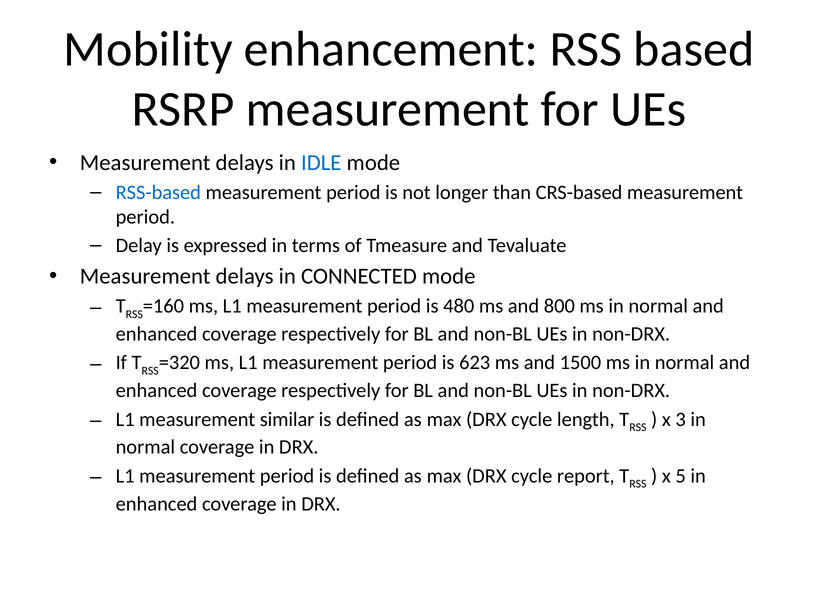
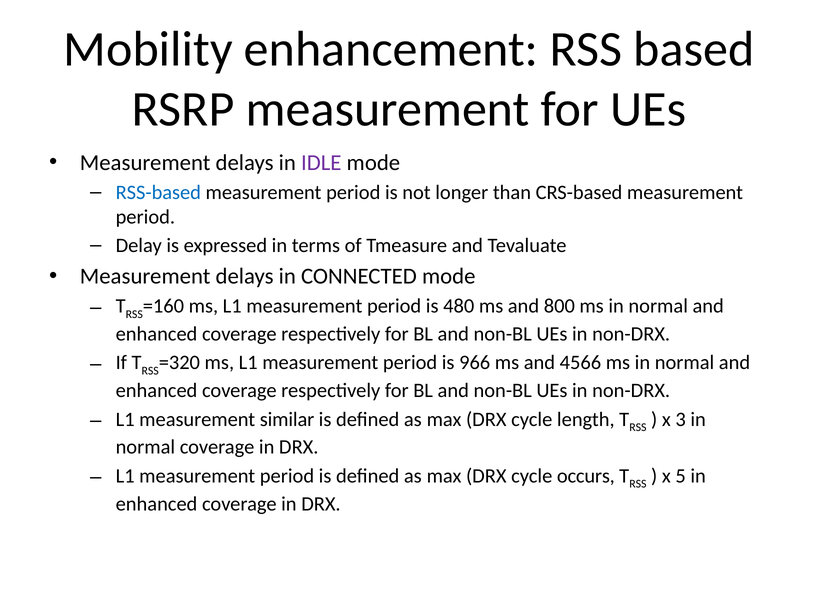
IDLE colour: blue -> purple (321, 163)
623: 623 -> 966 (475, 363)
1500: 1500 -> 4566 (580, 363)
report: report -> occurs (586, 476)
